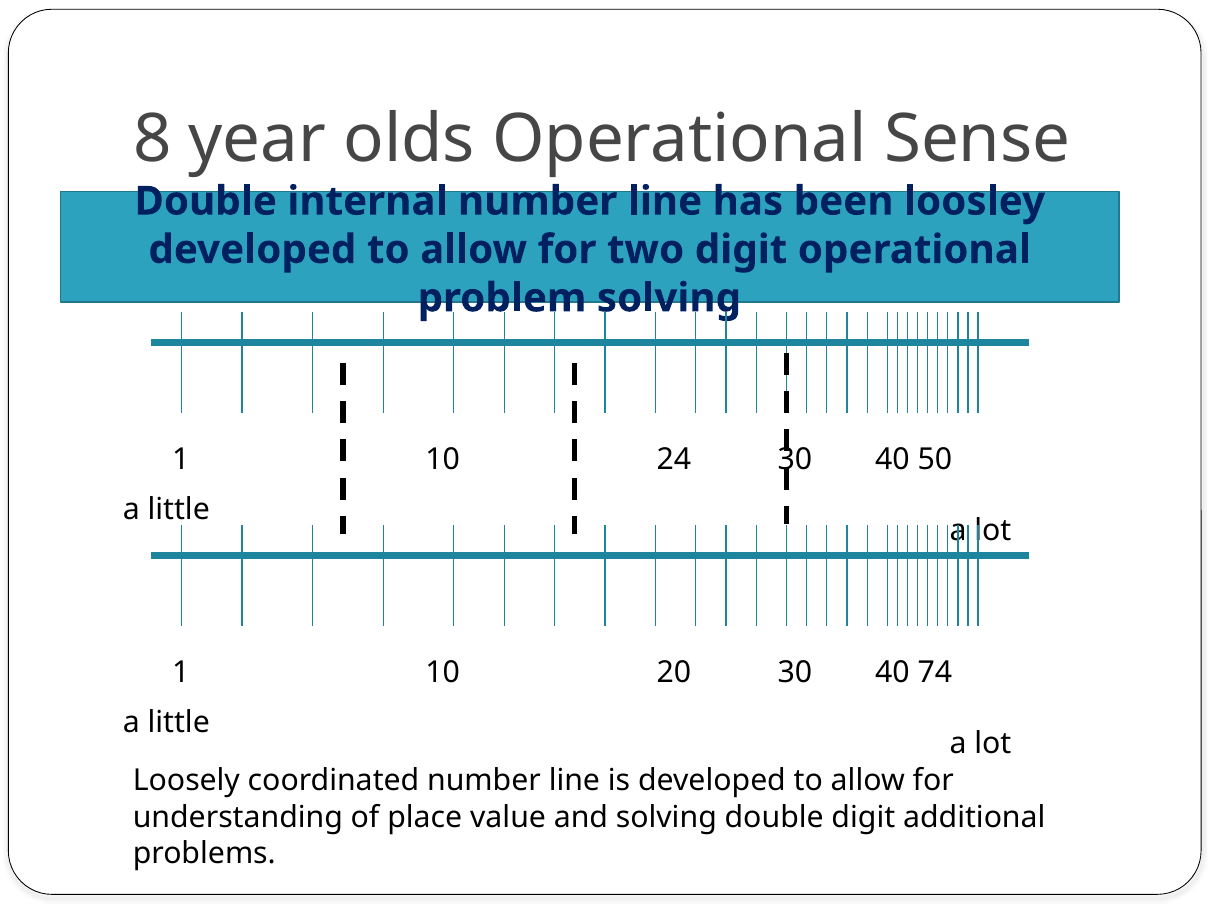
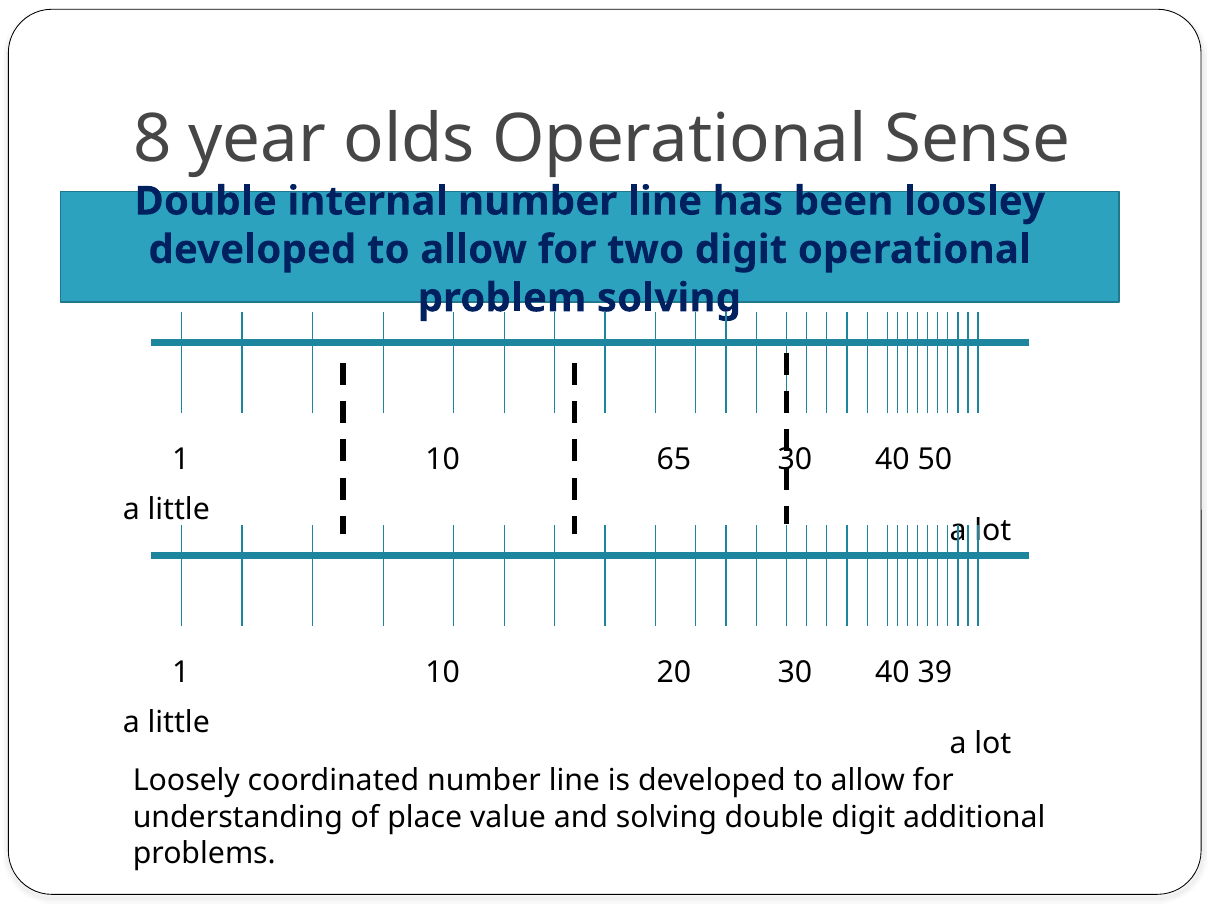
24: 24 -> 65 (674, 460)
74: 74 -> 39 (935, 673)
